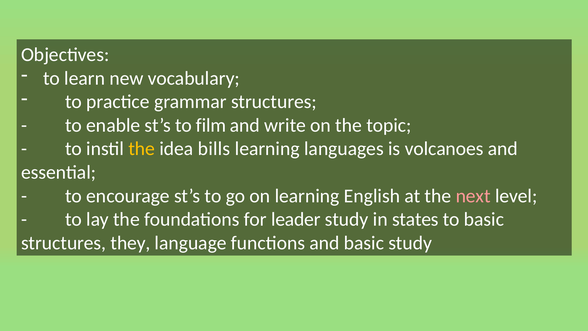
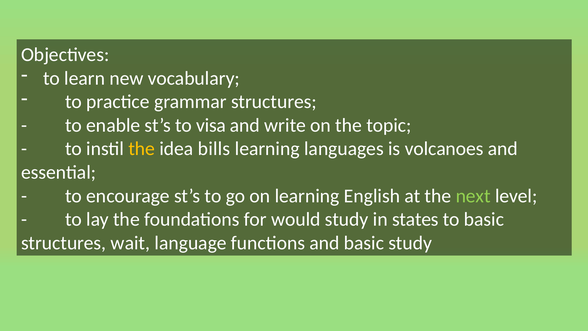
film: film -> visa (211, 125)
next colour: pink -> light green (473, 196)
leader: leader -> would (296, 219)
they: they -> wait (130, 243)
